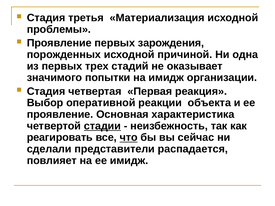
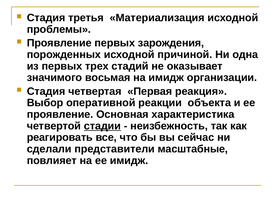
попытки: попытки -> восьмая (108, 78)
что underline: present -> none (129, 138)
распадается: распадается -> масштабные (193, 149)
